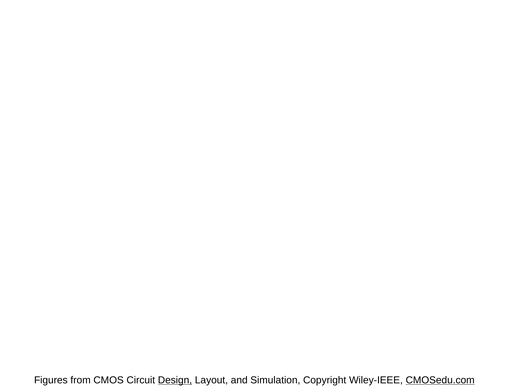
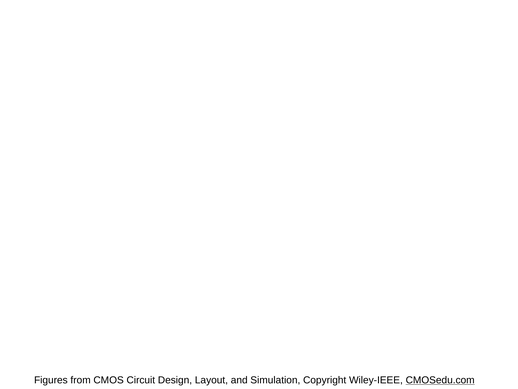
Design underline: present -> none (175, 380)
